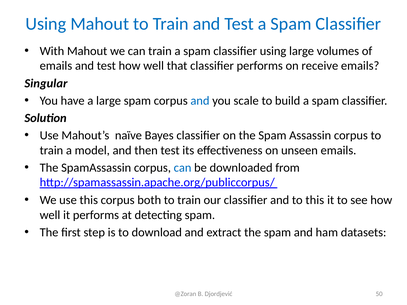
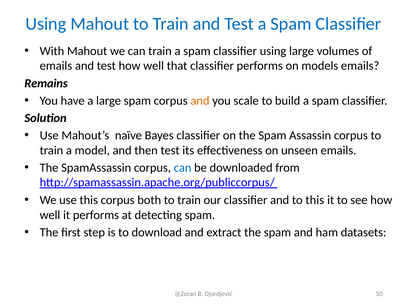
receive: receive -> models (320, 66)
Singular: Singular -> Remains (46, 83)
and colour: blue -> orange (200, 101)
